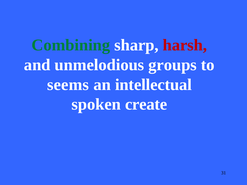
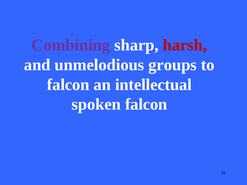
Combining colour: green -> purple (71, 45)
seems: seems -> falcon (68, 85)
spoken create: create -> falcon (146, 104)
